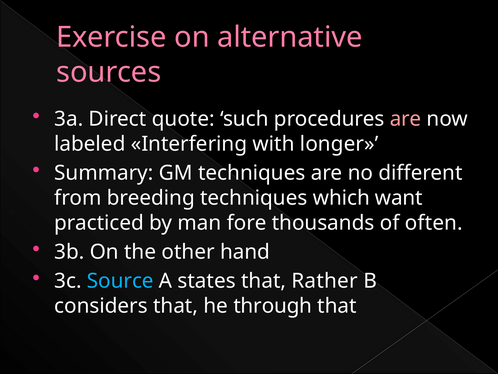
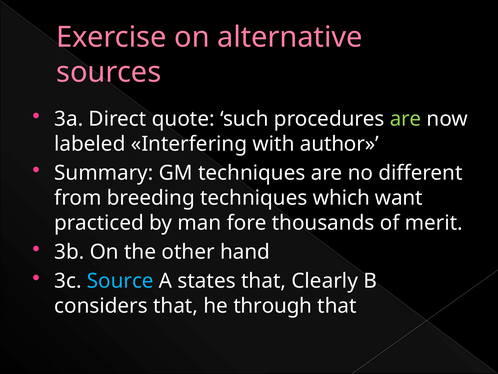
are colour: pink -> light green (406, 119)
longer: longer -> author (339, 144)
often: often -> merit (434, 223)
Rather: Rather -> Clearly (325, 281)
